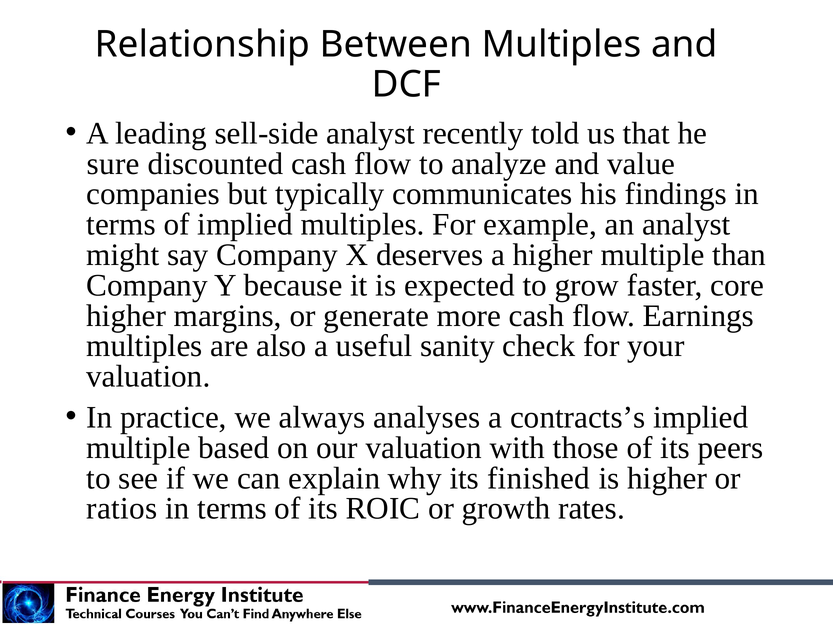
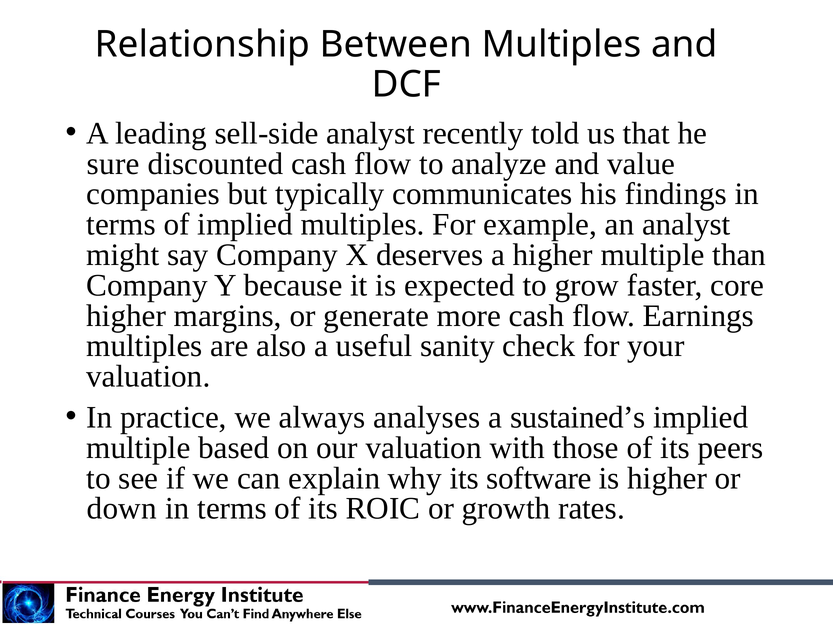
contracts’s: contracts’s -> sustained’s (578, 417)
finished: finished -> software (539, 478)
ratios: ratios -> down (122, 508)
